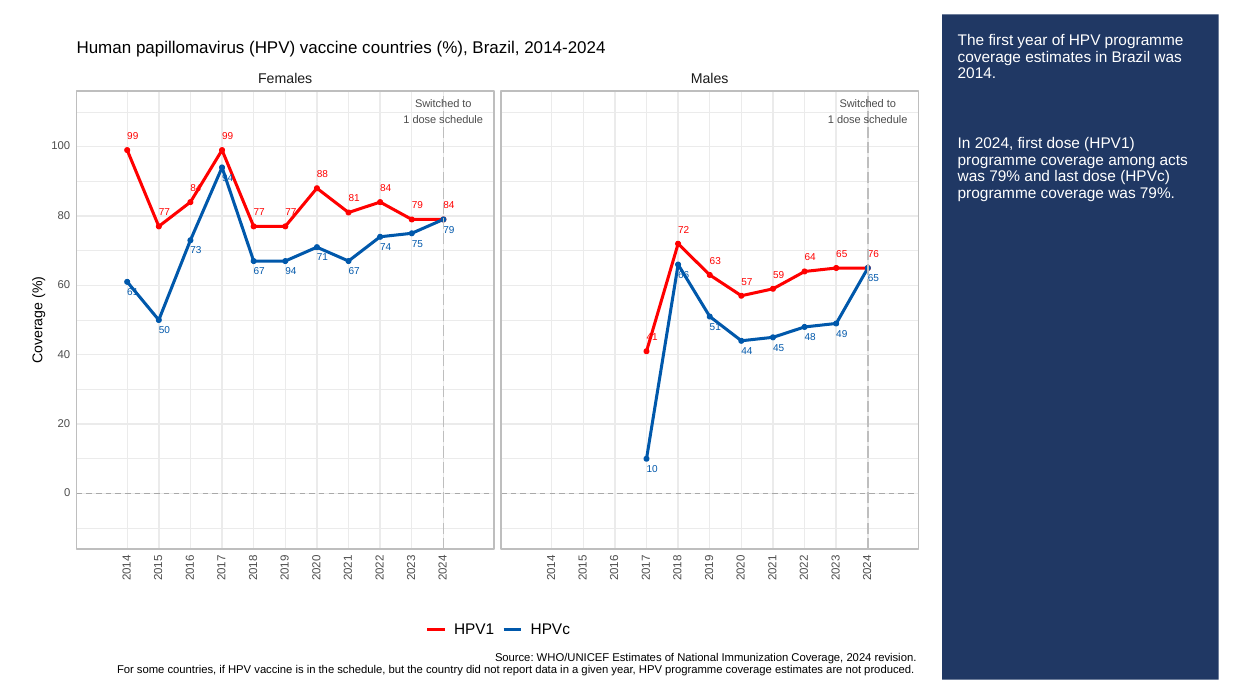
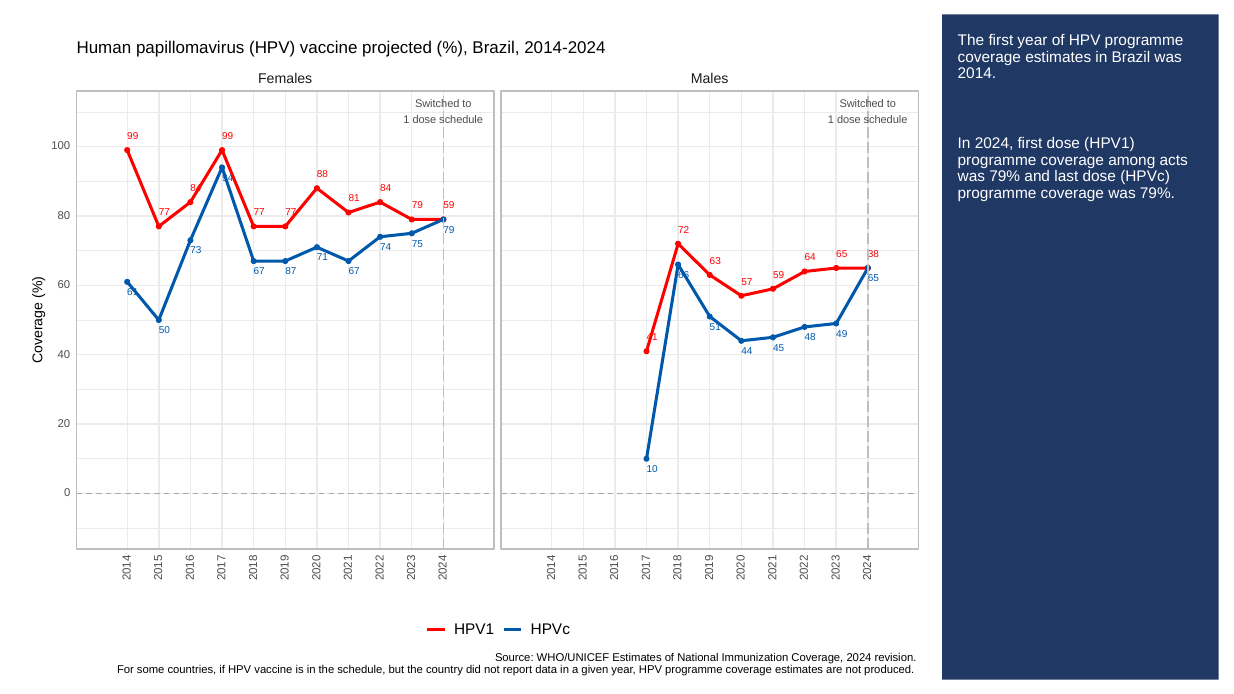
vaccine countries: countries -> projected (397, 48)
79 84: 84 -> 59 (449, 205)
76: 76 -> 38 (873, 254)
67 94: 94 -> 87 (291, 272)
